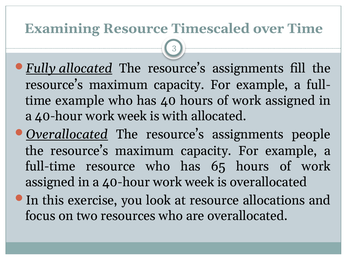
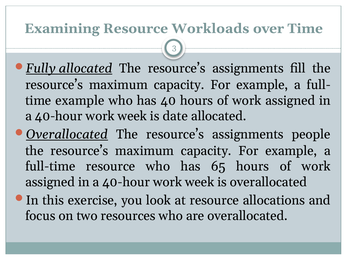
Timescaled: Timescaled -> Workloads (210, 29)
with: with -> date (175, 116)
